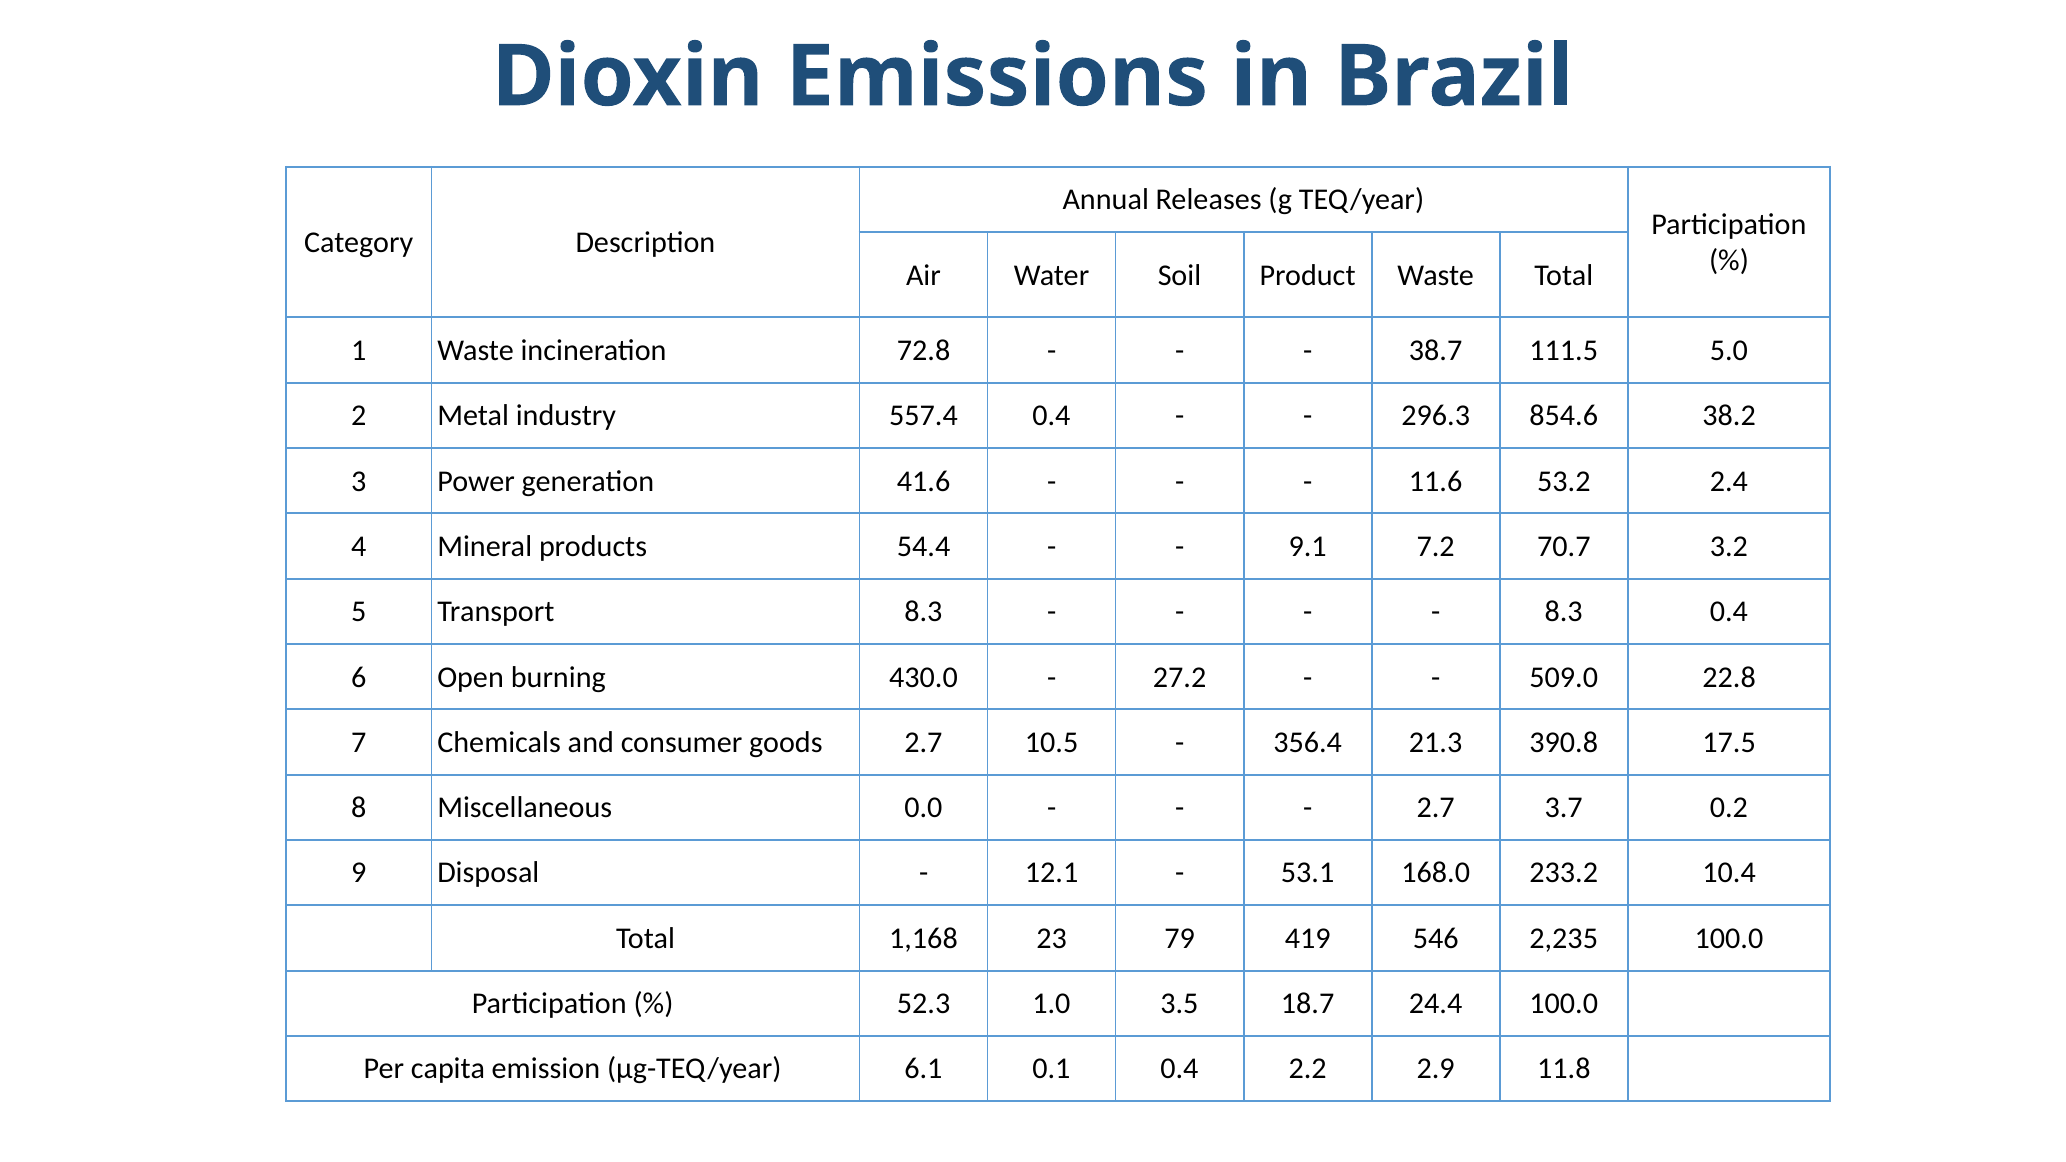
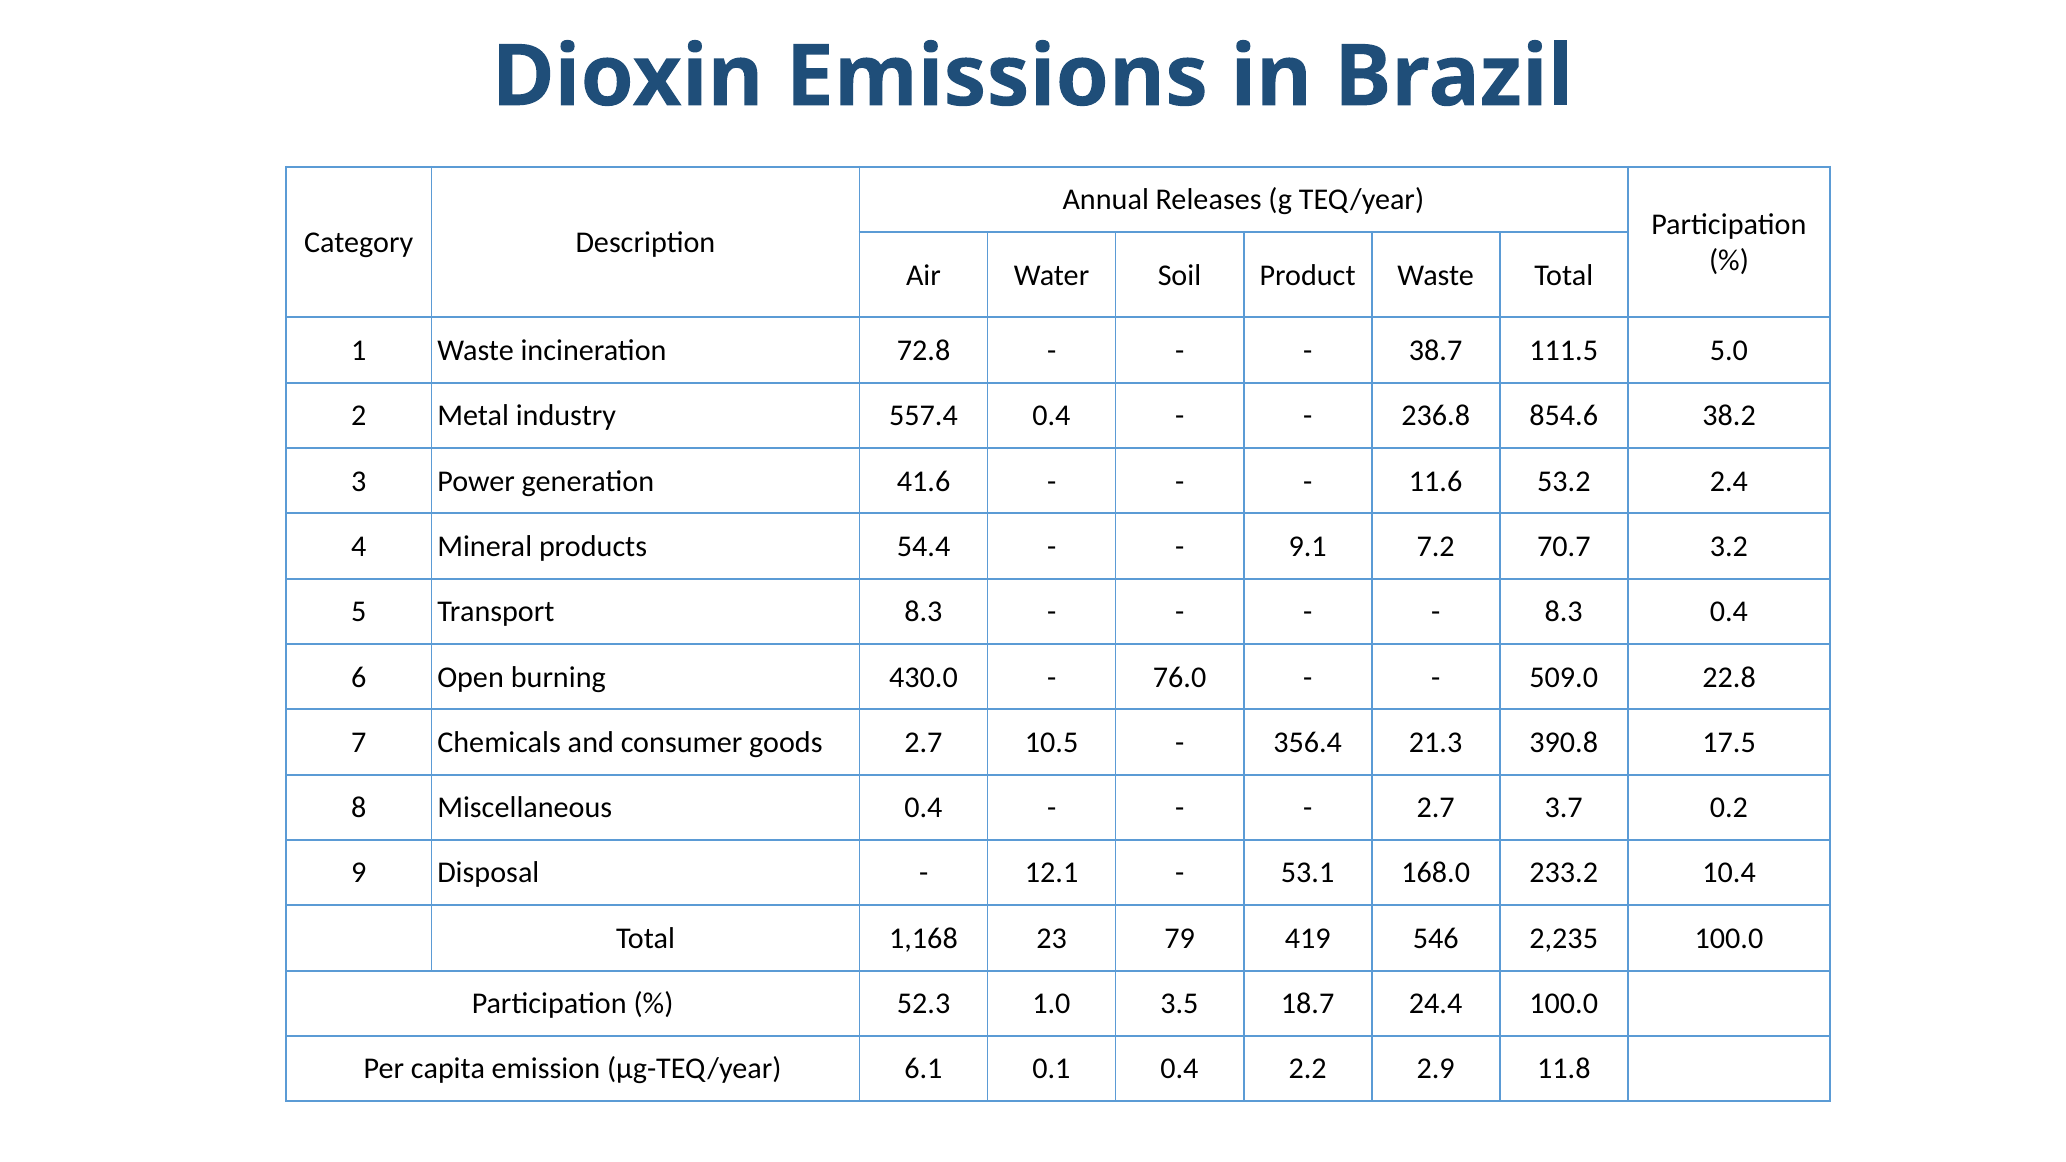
296.3: 296.3 -> 236.8 (1436, 416)
27.2: 27.2 -> 76.0 (1180, 677)
Miscellaneous 0.0: 0.0 -> 0.4 (923, 808)
